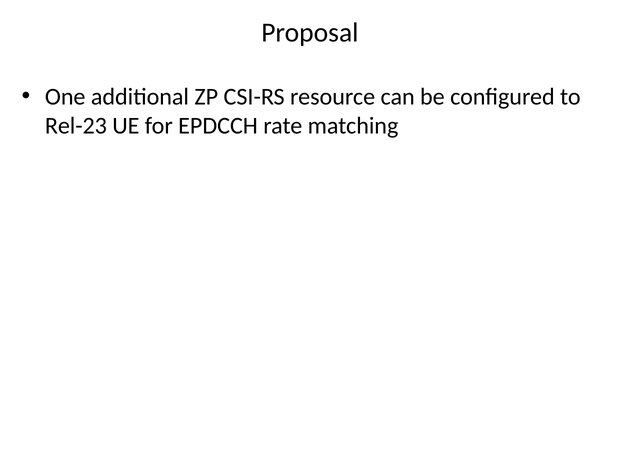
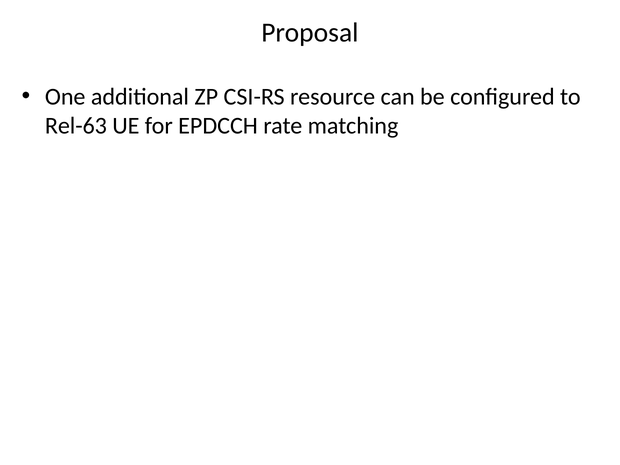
Rel-23: Rel-23 -> Rel-63 (76, 126)
